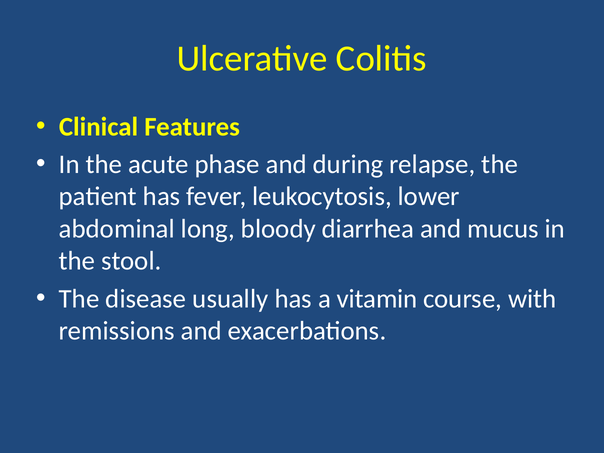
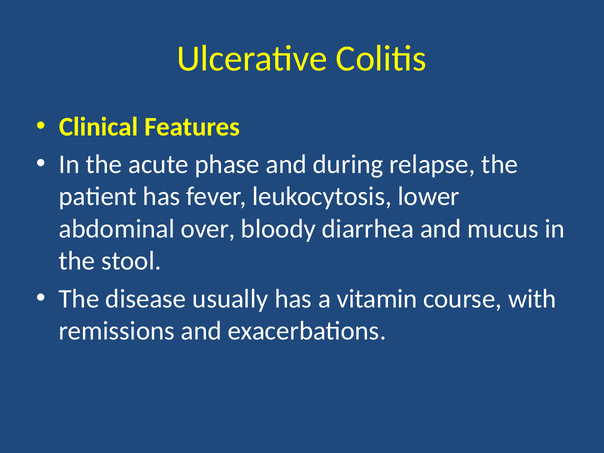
long: long -> over (208, 229)
